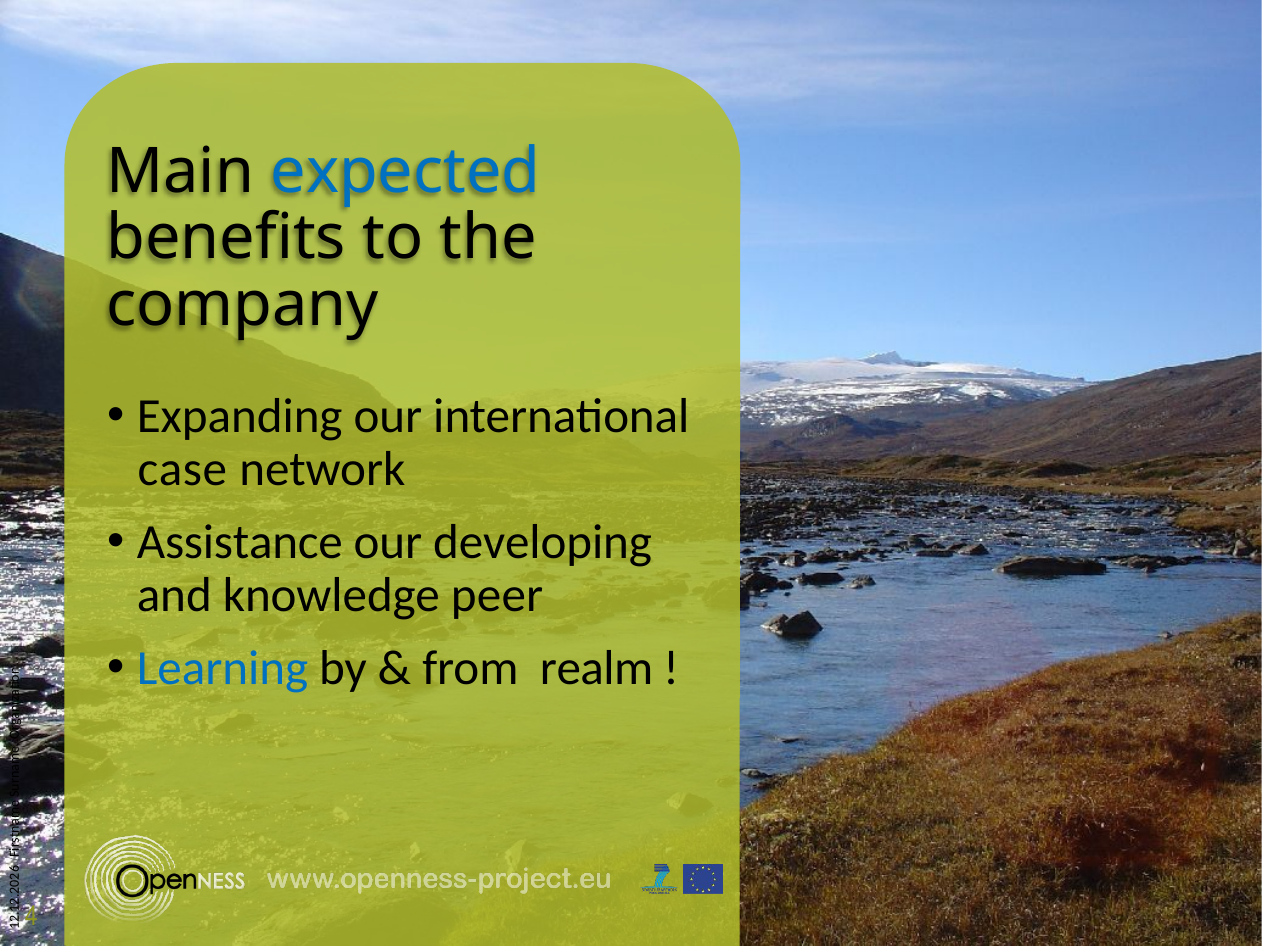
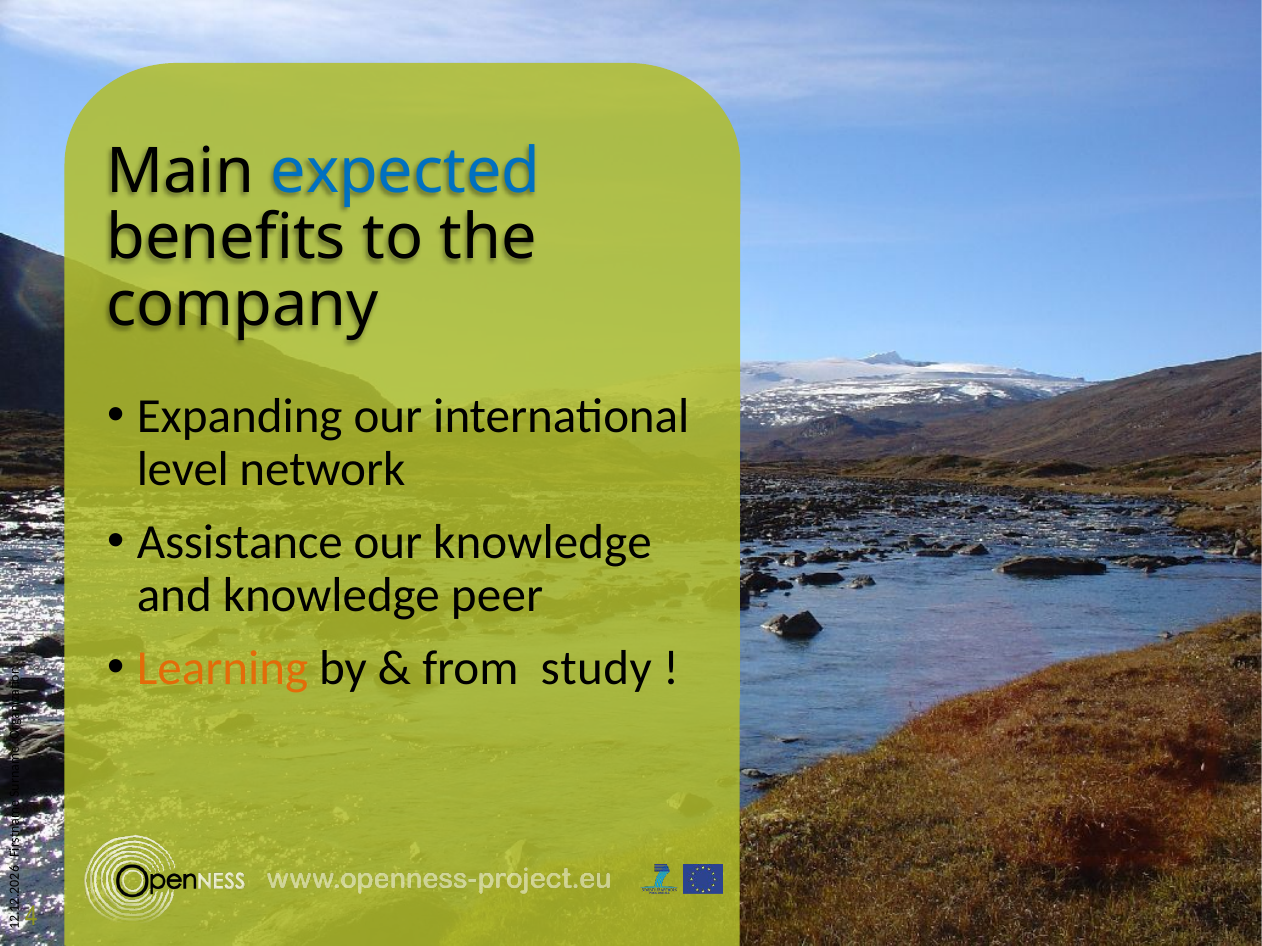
case: case -> level (183, 469)
our developing: developing -> knowledge (542, 543)
Learning colour: blue -> orange (223, 669)
realm: realm -> study (596, 669)
